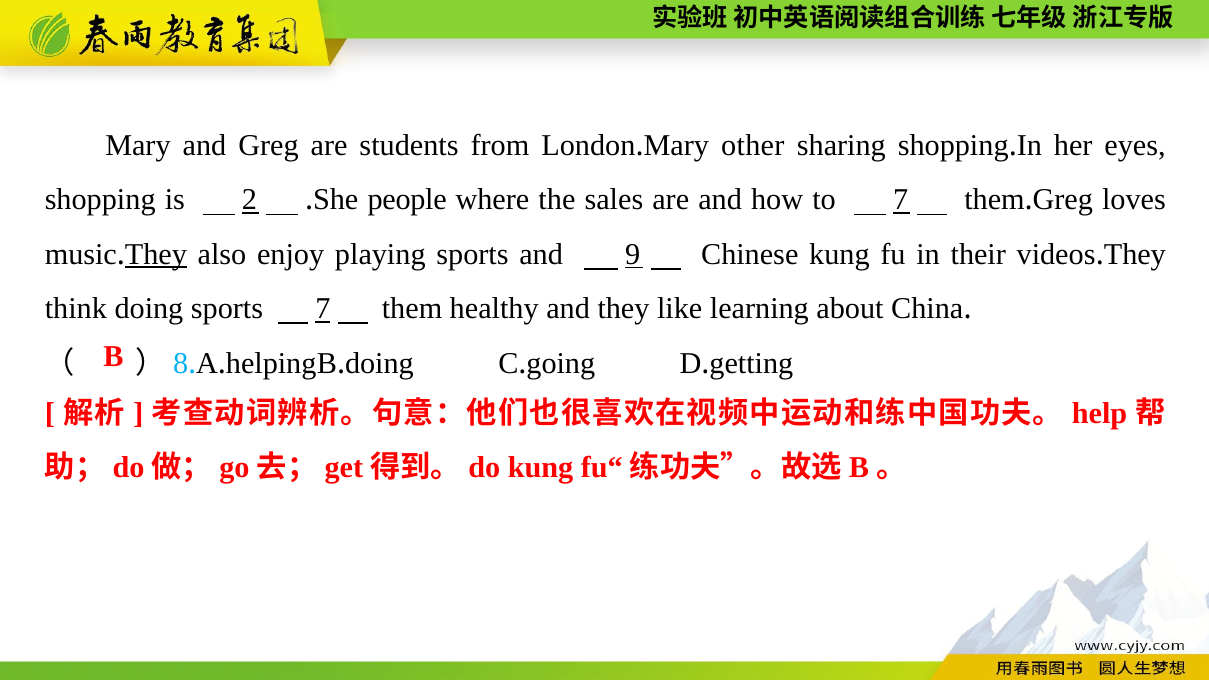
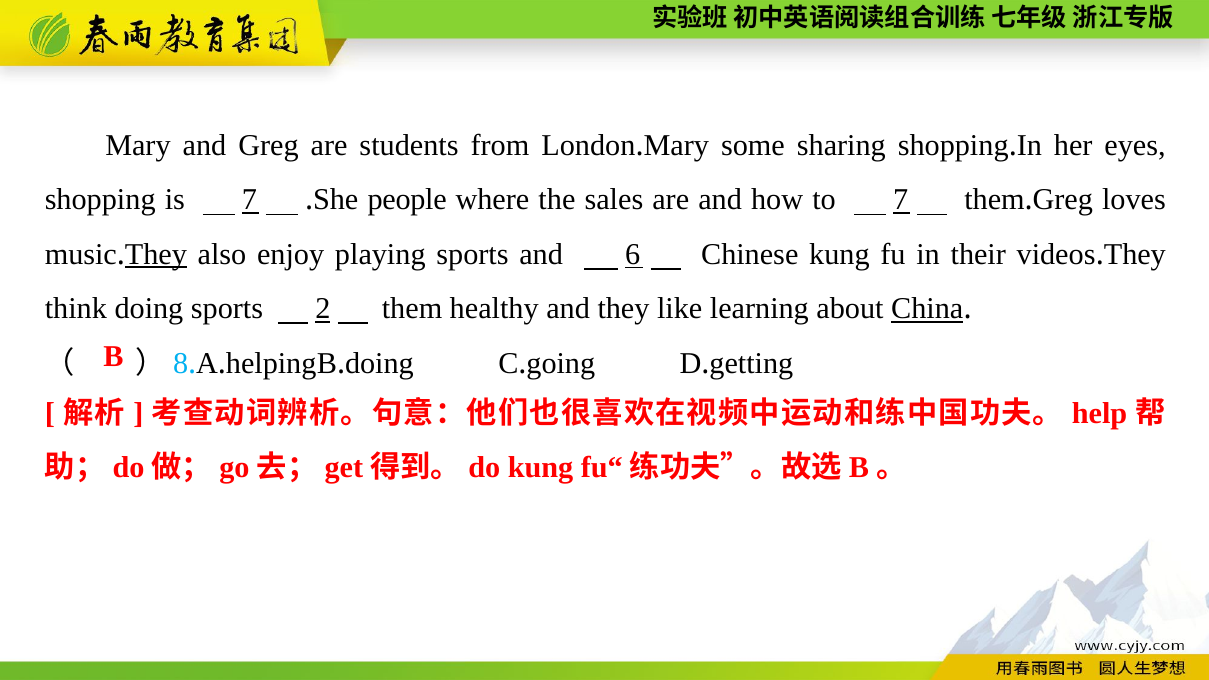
other: other -> some (753, 146)
is 2: 2 -> 7 (250, 200)
9: 9 -> 6 (633, 254)
sports 7: 7 -> 2 (323, 309)
China underline: none -> present (927, 309)
